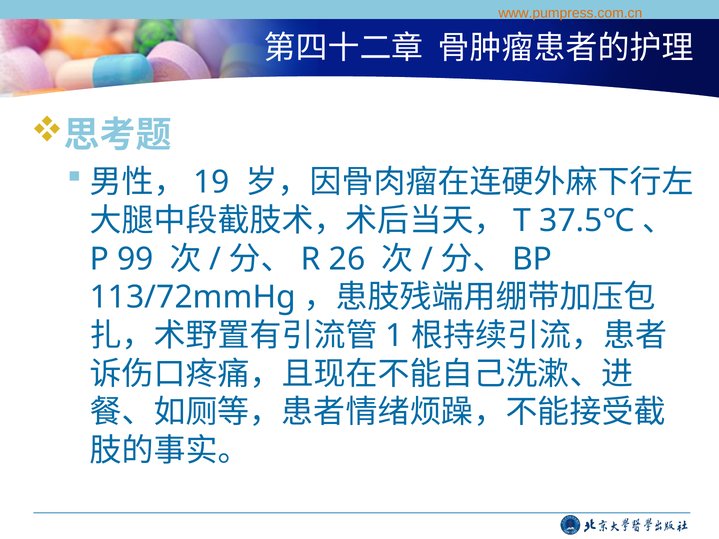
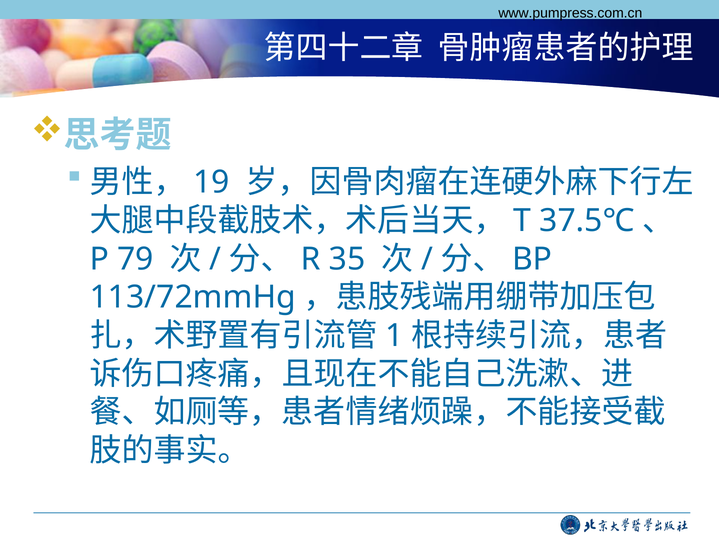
www.pumpress.com.cn colour: orange -> black (570, 13)
99: 99 -> 79 (135, 259)
26: 26 -> 35 (347, 259)
